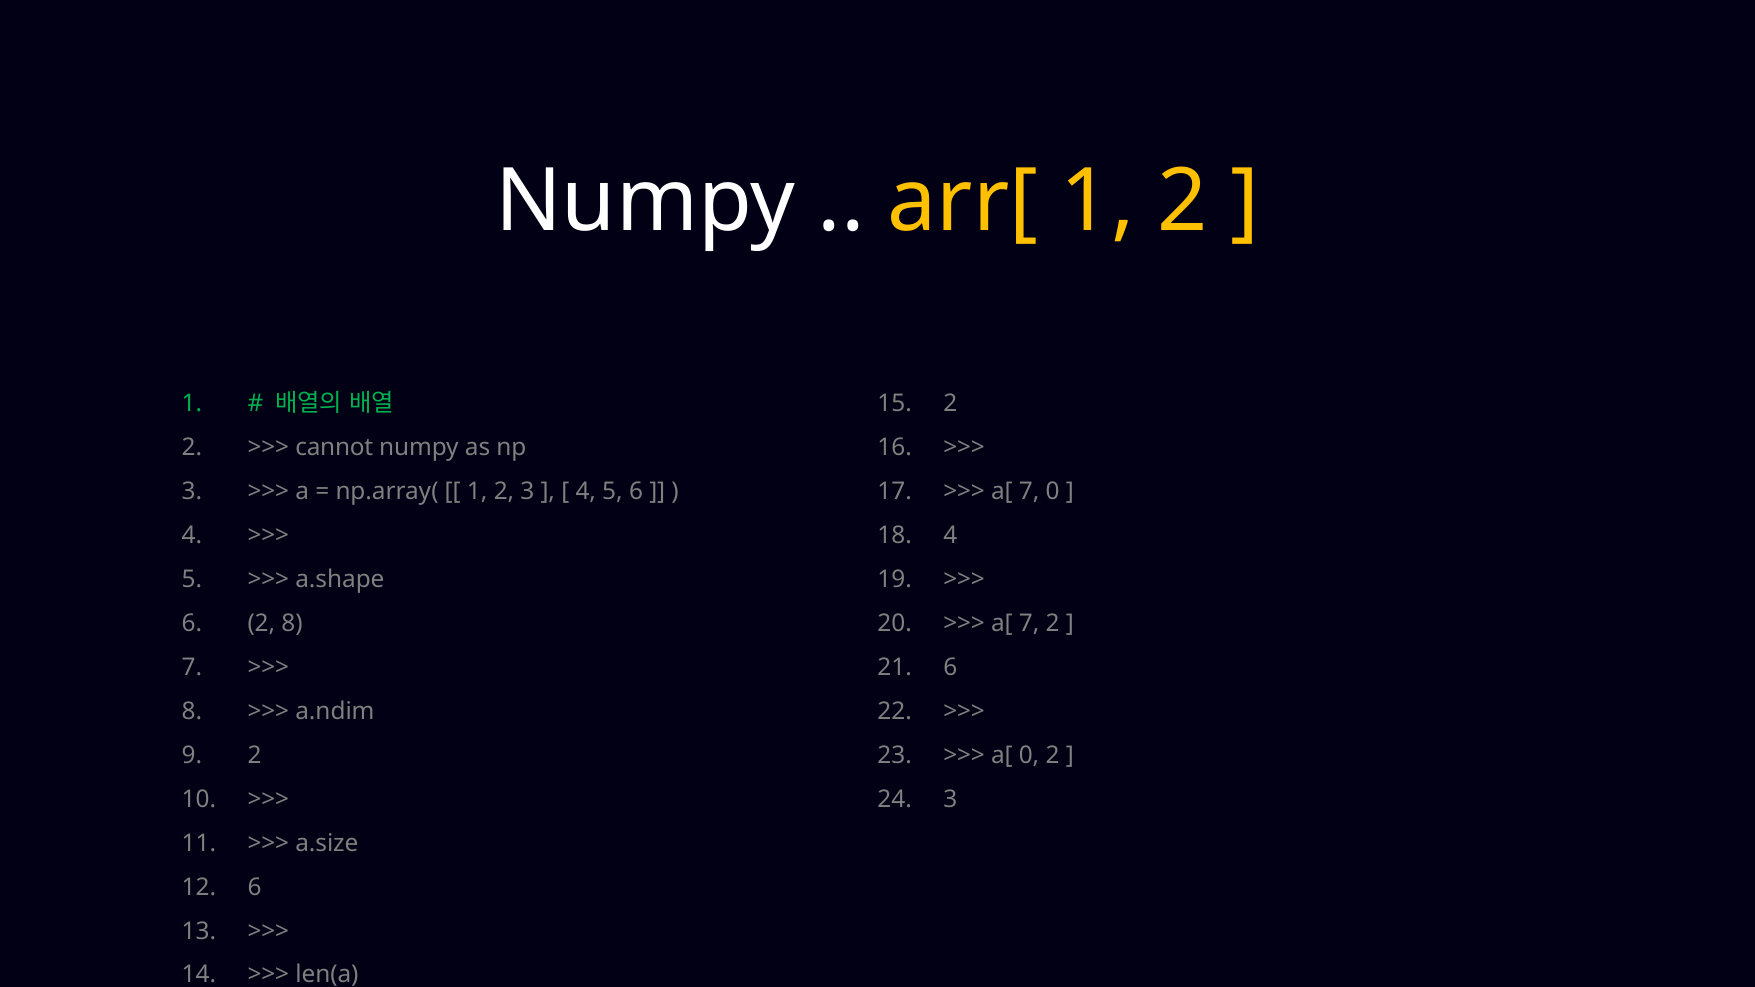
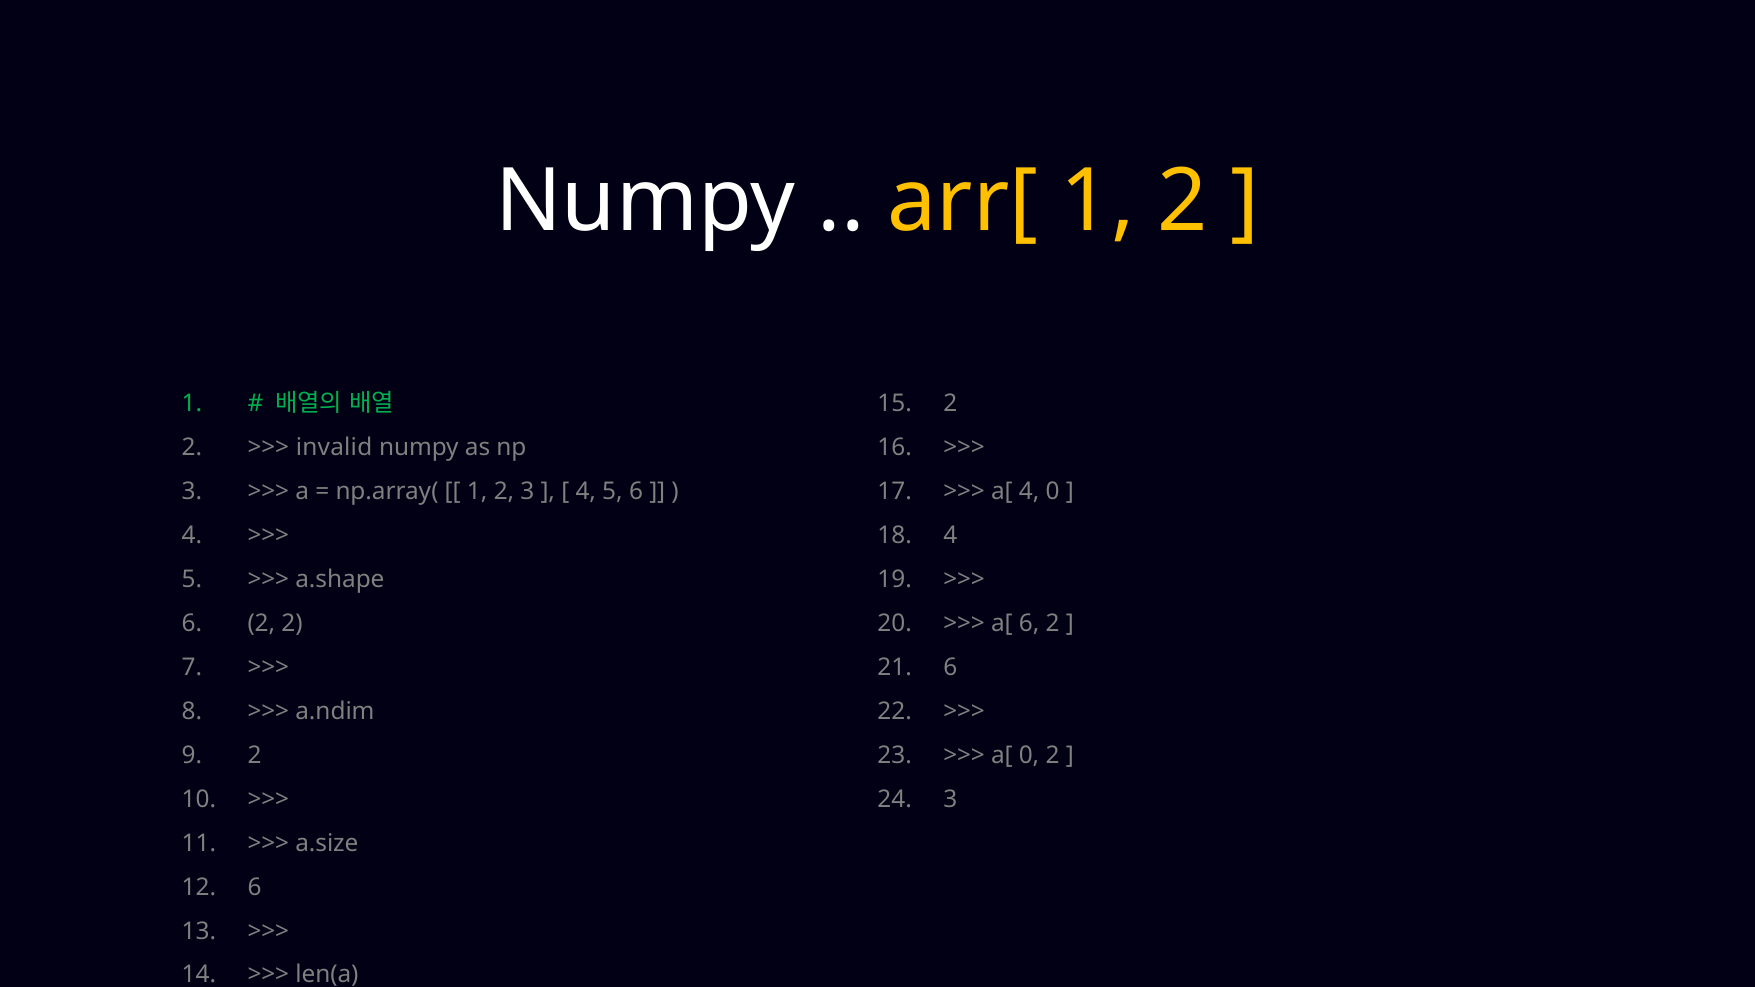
cannot: cannot -> invalid (334, 448)
7: 7 -> 4 (1029, 492)
2 8: 8 -> 2 (292, 624)
7: 7 -> 6 (1029, 624)
